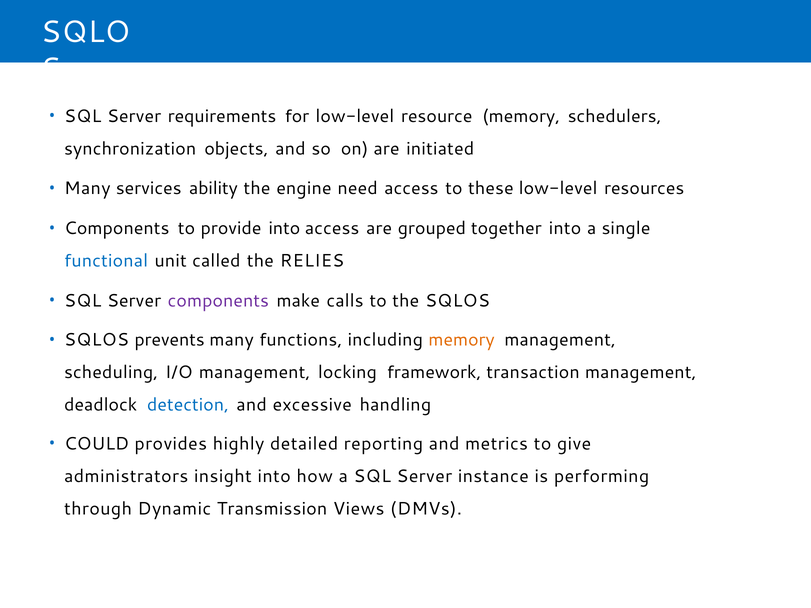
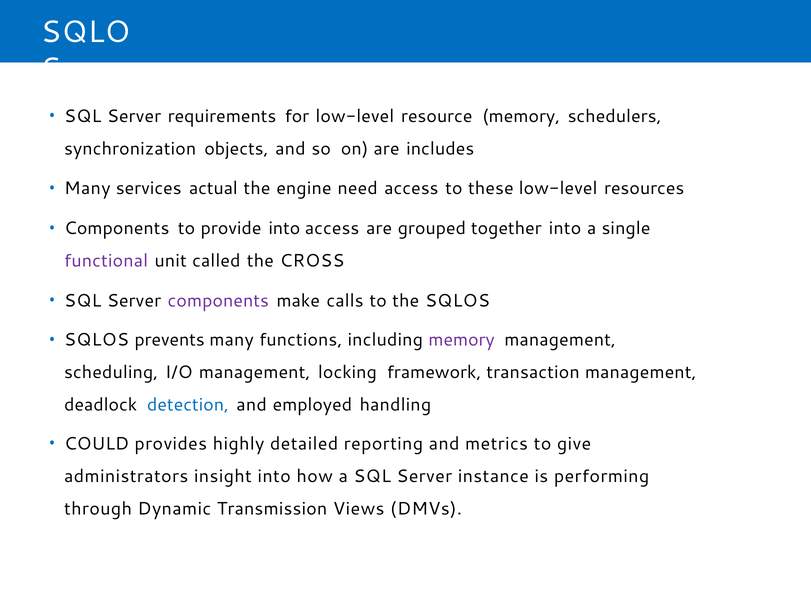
initiated: initiated -> includes (440, 149)
ability: ability -> actual (213, 189)
functional colour: blue -> purple (106, 261)
RELIES: RELIES -> CROSS (312, 261)
memory colour: orange -> purple (462, 340)
excessive: excessive -> employed (312, 405)
